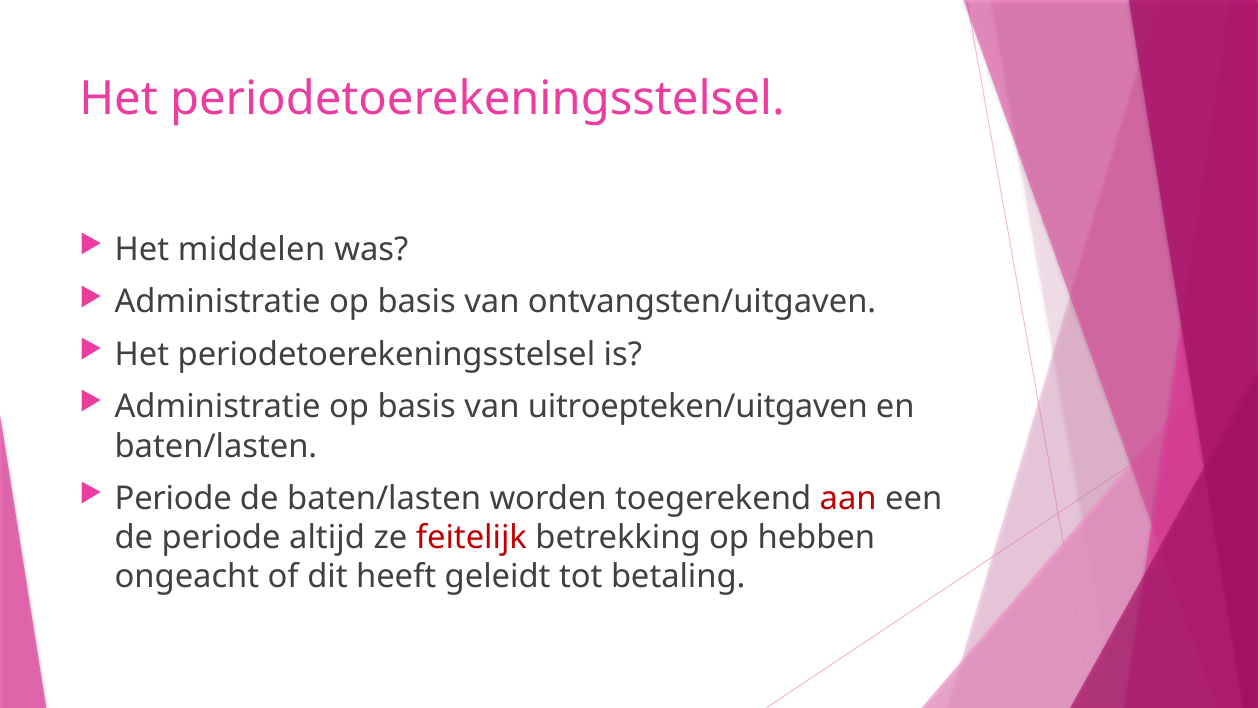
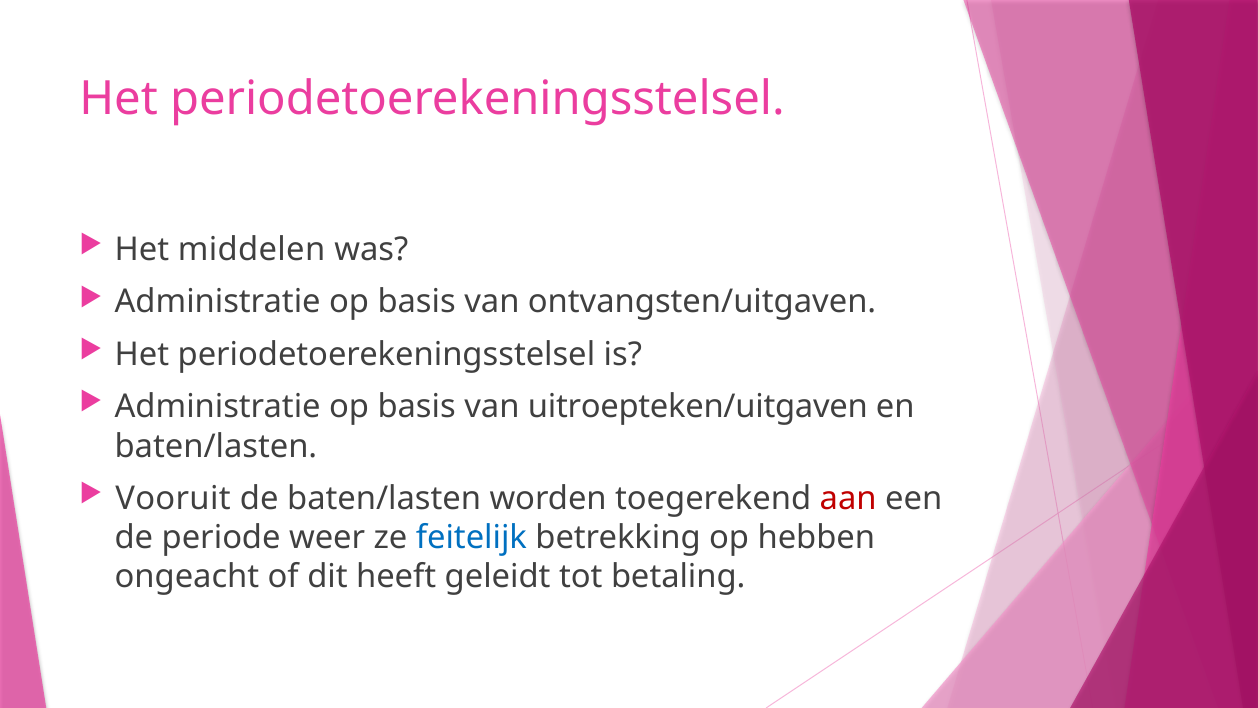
Periode: Periode -> Vooruit (173, 498)
altijd: altijd -> weer (327, 538)
feitelijk colour: red -> blue (471, 538)
